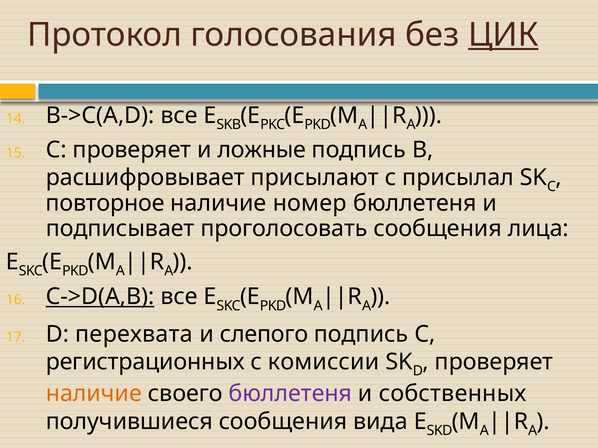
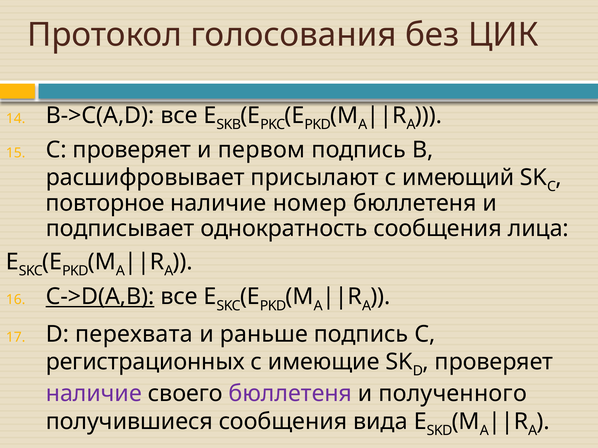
ЦИК underline: present -> none (503, 35)
ложные: ложные -> первом (261, 150)
присылал: присылал -> имеющий (458, 178)
проголосовать: проголосовать -> однократность (284, 229)
слепого: слепого -> раньше (264, 334)
комиссии: комиссии -> имеющие (324, 362)
наличие colour: orange -> purple (94, 394)
собственных: собственных -> полученного (453, 394)
